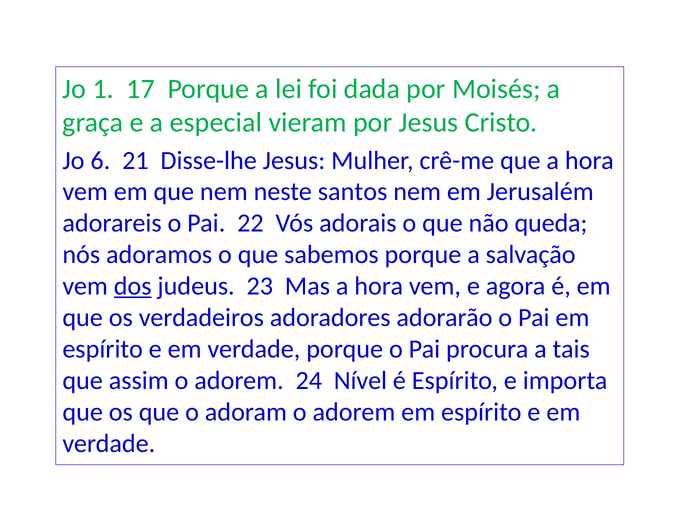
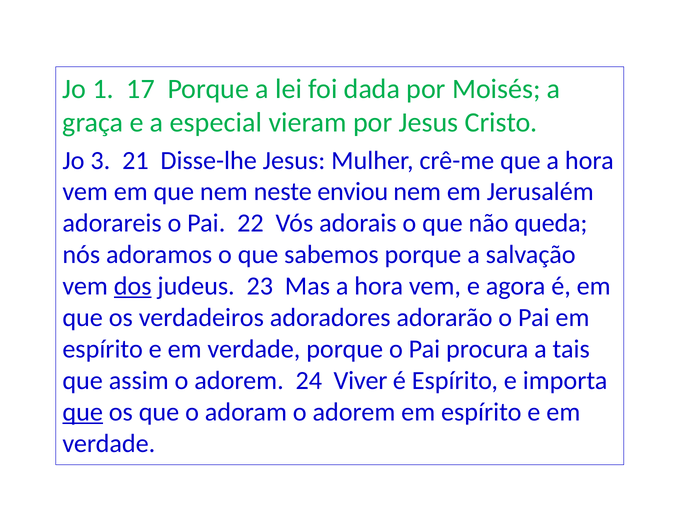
6: 6 -> 3 (100, 161)
santos: santos -> enviou (353, 192)
Nível: Nível -> Viver (361, 381)
que underline: none -> present (83, 412)
